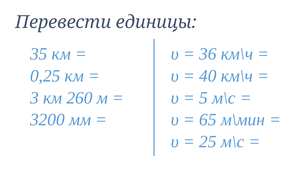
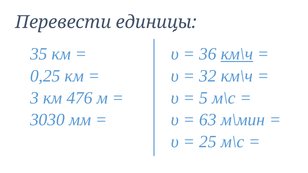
км\ч underline: none -> present (237, 54)
40: 40 -> 32 (208, 76)
260: 260 -> 476 (80, 98)
3200: 3200 -> 3030 (47, 120)
65: 65 -> 63 (208, 120)
